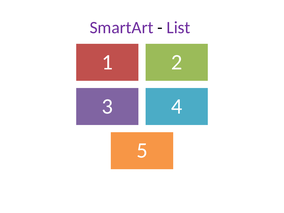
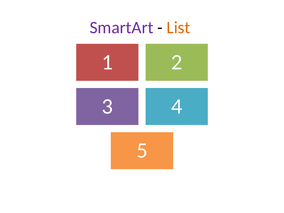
List colour: purple -> orange (178, 27)
